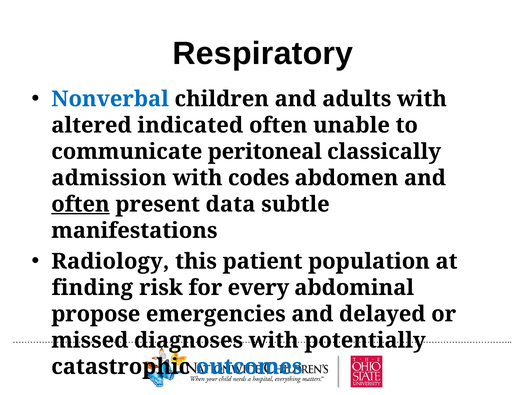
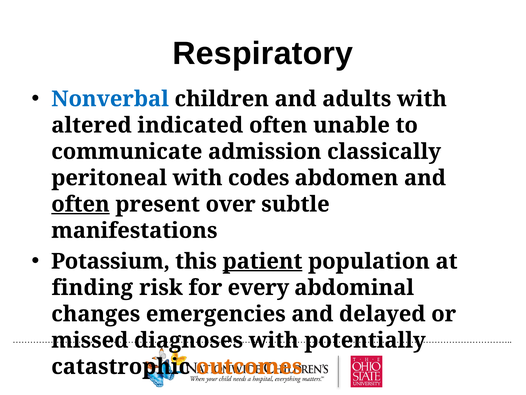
peritoneal: peritoneal -> admission (265, 151)
admission: admission -> peritoneal (109, 178)
data: data -> over (231, 204)
Radiology: Radiology -> Potassium (110, 261)
patient underline: none -> present (262, 261)
propose: propose -> changes (96, 314)
outcomes colour: blue -> orange (249, 366)
